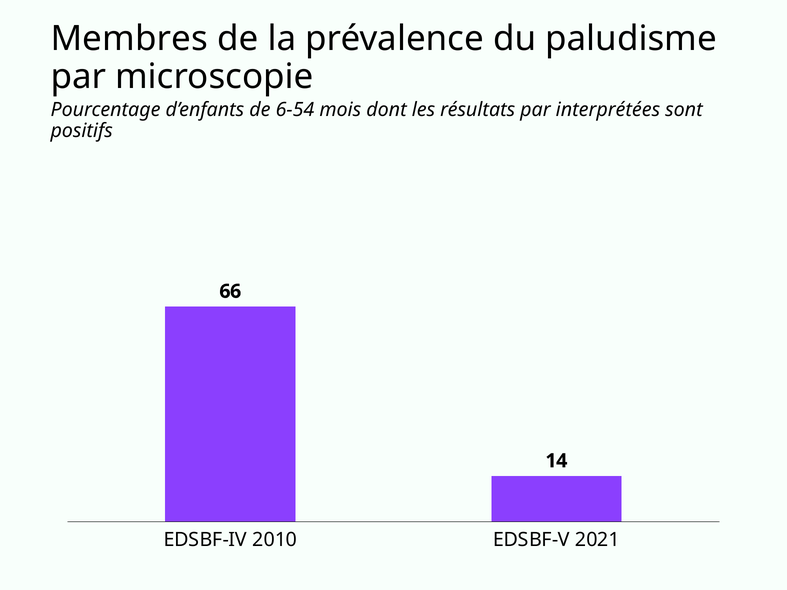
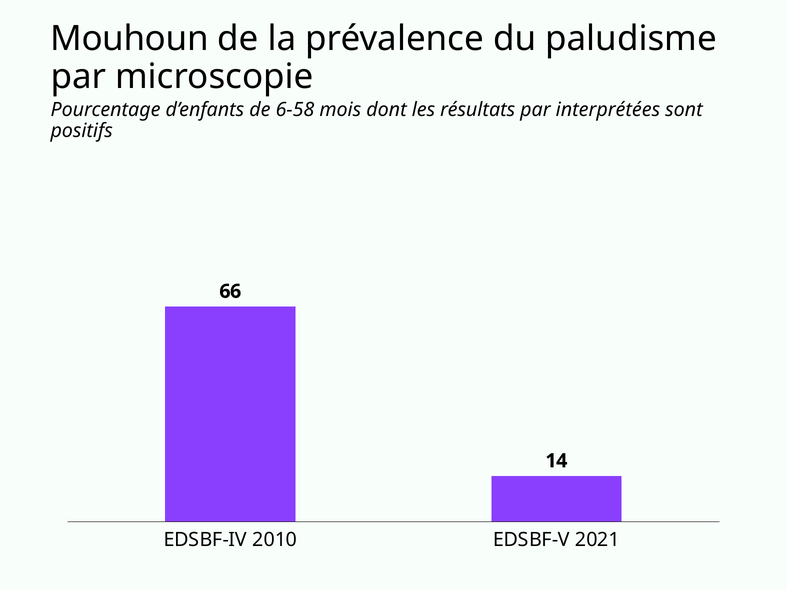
Membres: Membres -> Mouhoun (129, 39)
6-54: 6-54 -> 6-58 (295, 110)
